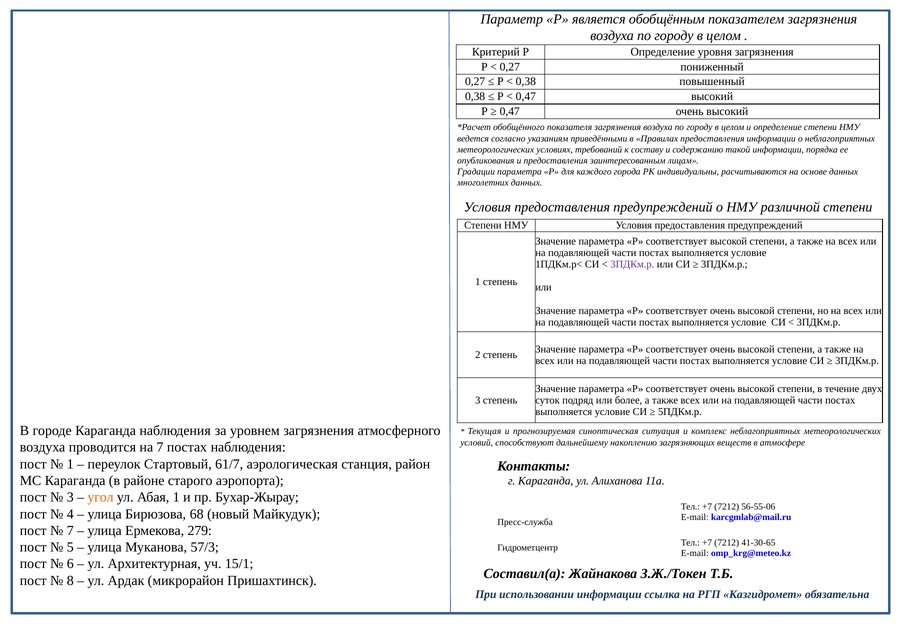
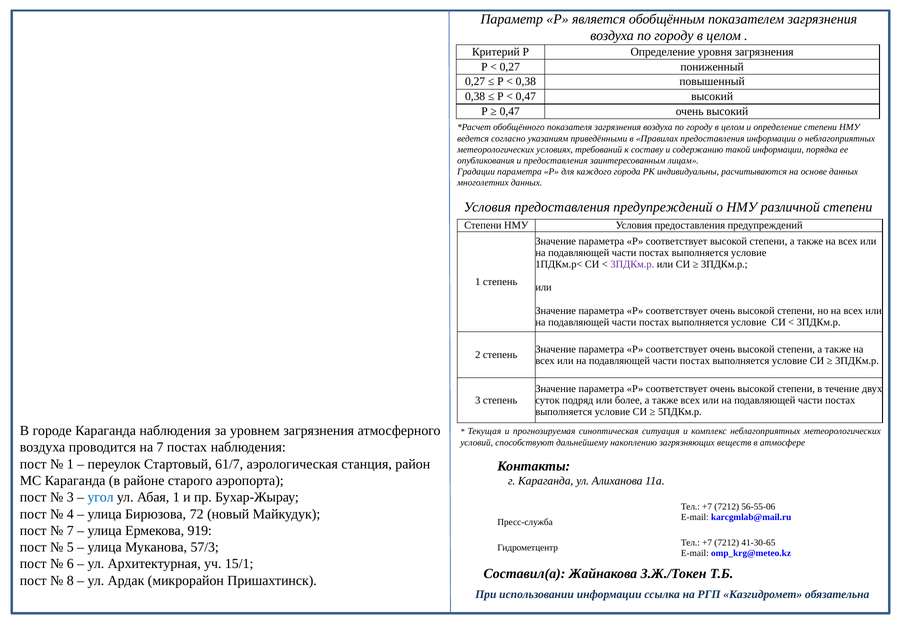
угол colour: orange -> blue (101, 497)
68: 68 -> 72 (197, 514)
279: 279 -> 919 (200, 530)
